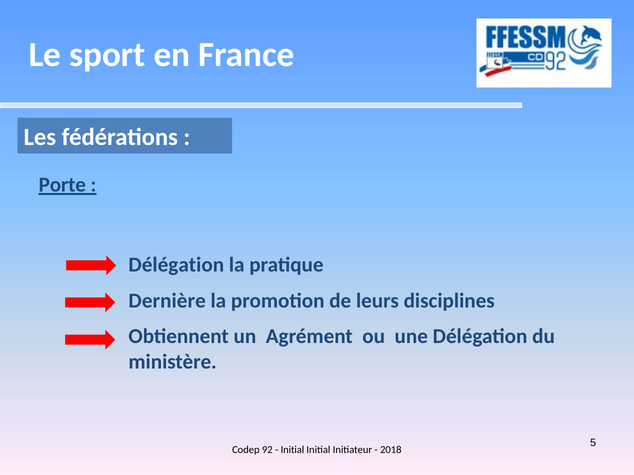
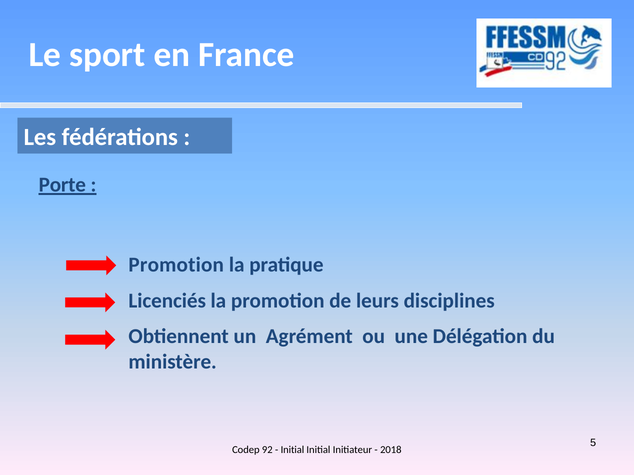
Délégation: Délégation -> Promotion (176, 265)
Dernière: Dernière -> Licenciés (167, 301)
